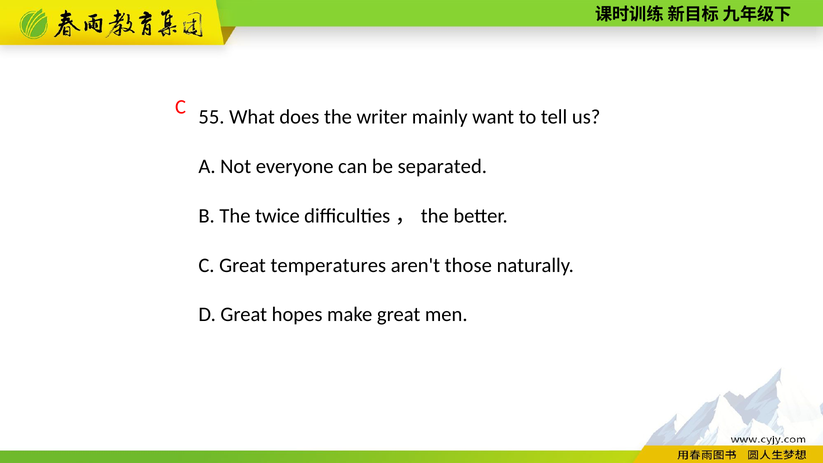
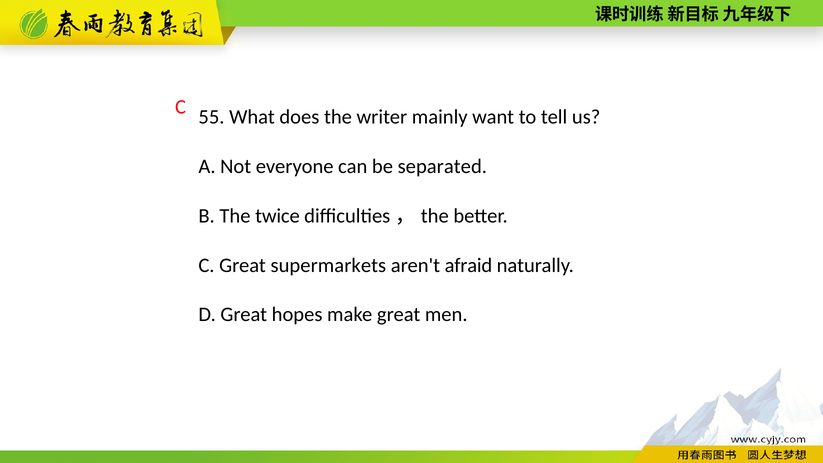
temperatures: temperatures -> supermarkets (328, 265)
those: those -> afraid (468, 265)
